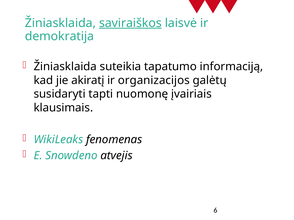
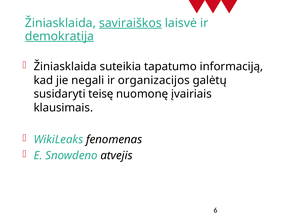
demokratija underline: none -> present (59, 36)
akiratį: akiratį -> negali (88, 80)
tapti: tapti -> teisę (101, 94)
